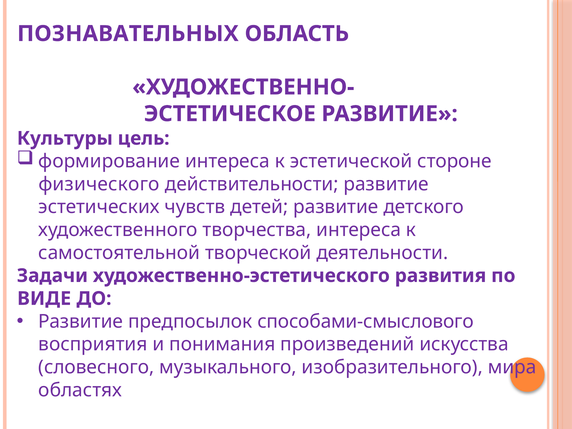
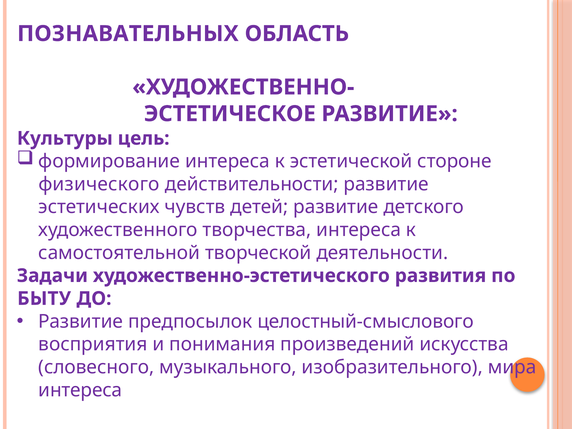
ВИДЕ: ВИДЕ -> БЫТУ (44, 299)
способами-смыслового: способами-смыслового -> целостный-смыслового (366, 321)
областях: областях -> интереса (80, 390)
